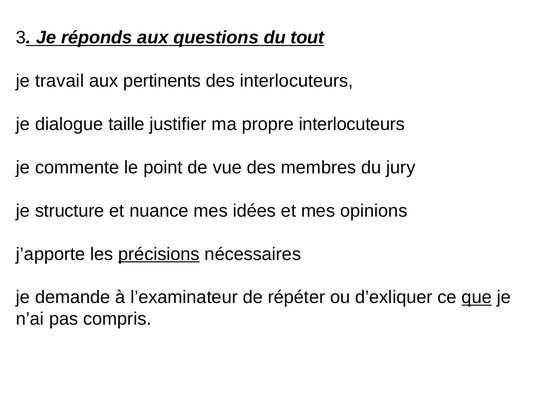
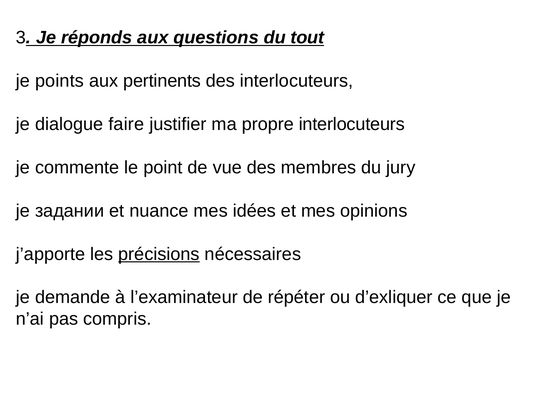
travail: travail -> points (60, 81)
taille: taille -> faire (126, 124)
structure: structure -> задании (70, 211)
que underline: present -> none (477, 298)
